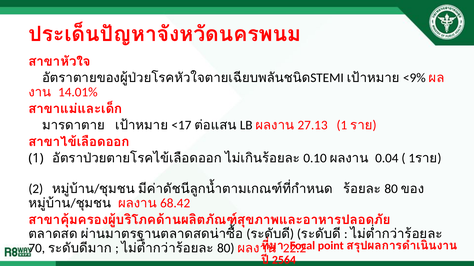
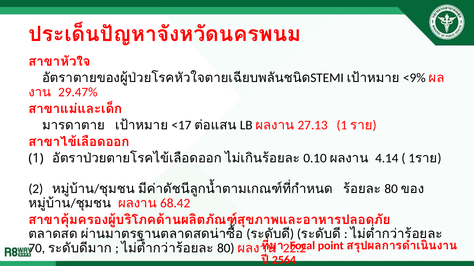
14.01%: 14.01% -> 29.47% (78, 92)
0.04: 0.04 -> 4.14 (387, 159)
